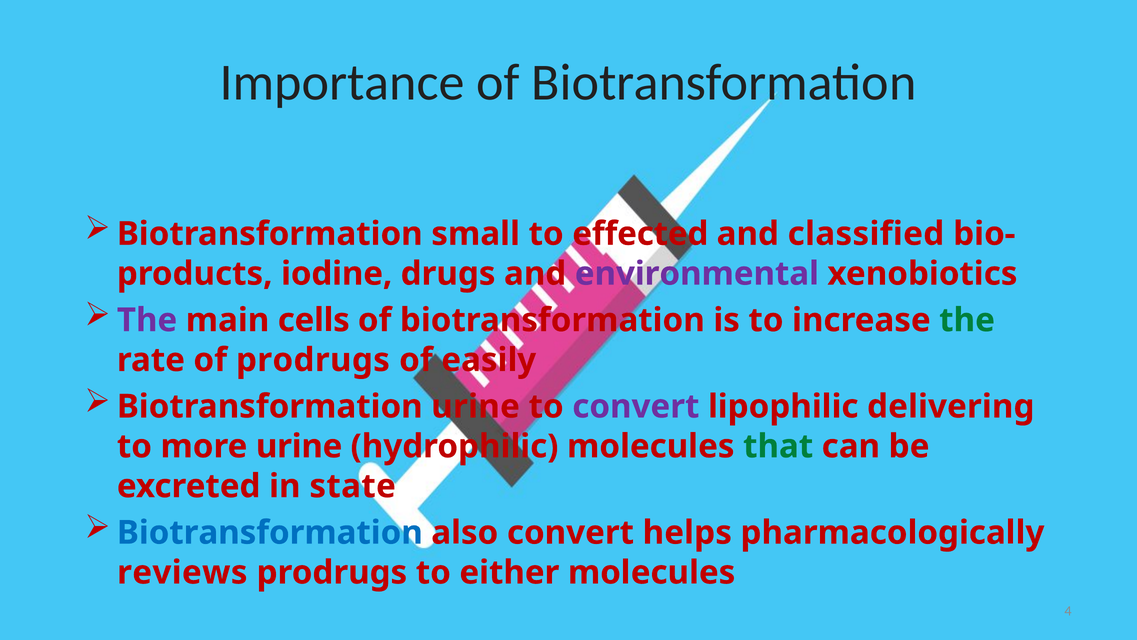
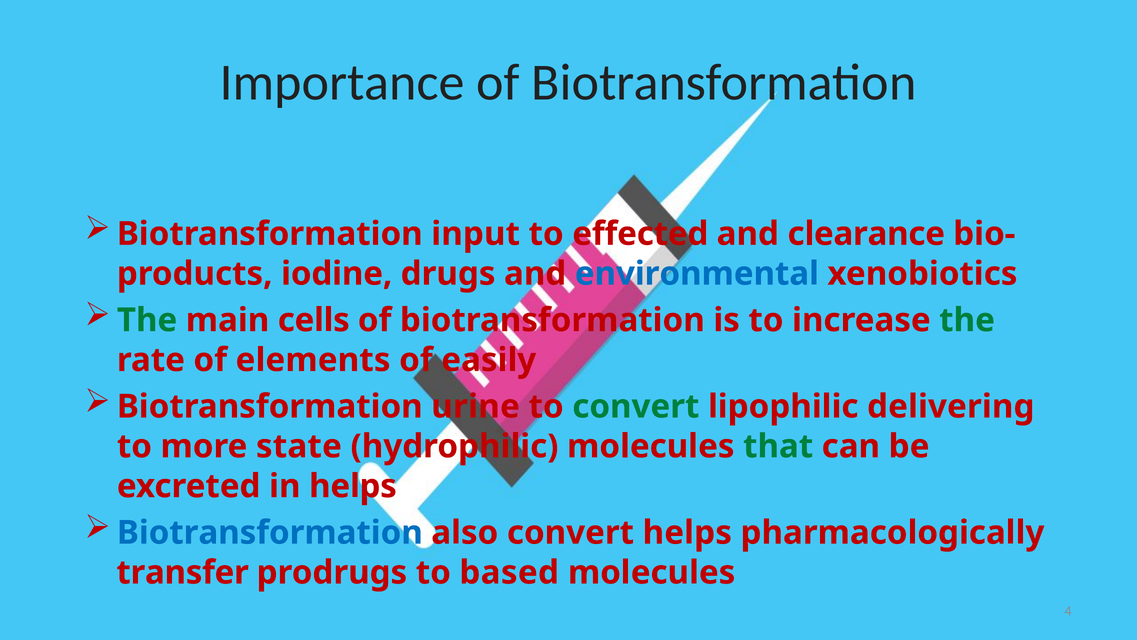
small: small -> input (476, 234)
classified: classified -> clearance (866, 234)
environmental colour: purple -> blue (697, 274)
The colour: purple -> green (147, 320)
of prodrugs: prodrugs -> elements (313, 360)
convert colour: purple -> green (636, 406)
more urine: urine -> state (299, 446)
in state: state -> helps (353, 486)
reviews: reviews -> transfer (183, 572)
either: either -> based (509, 572)
